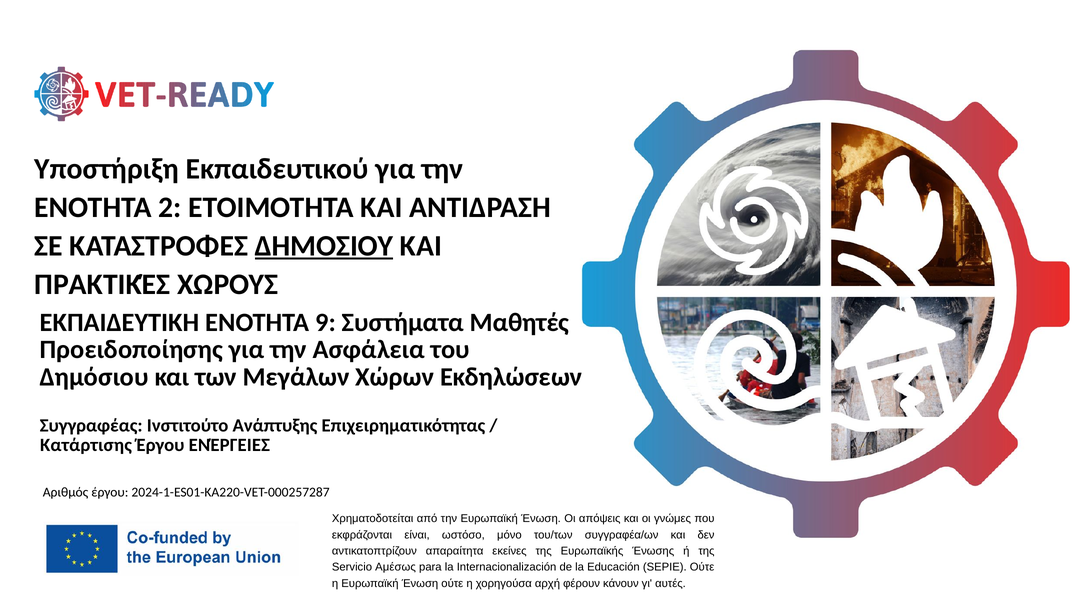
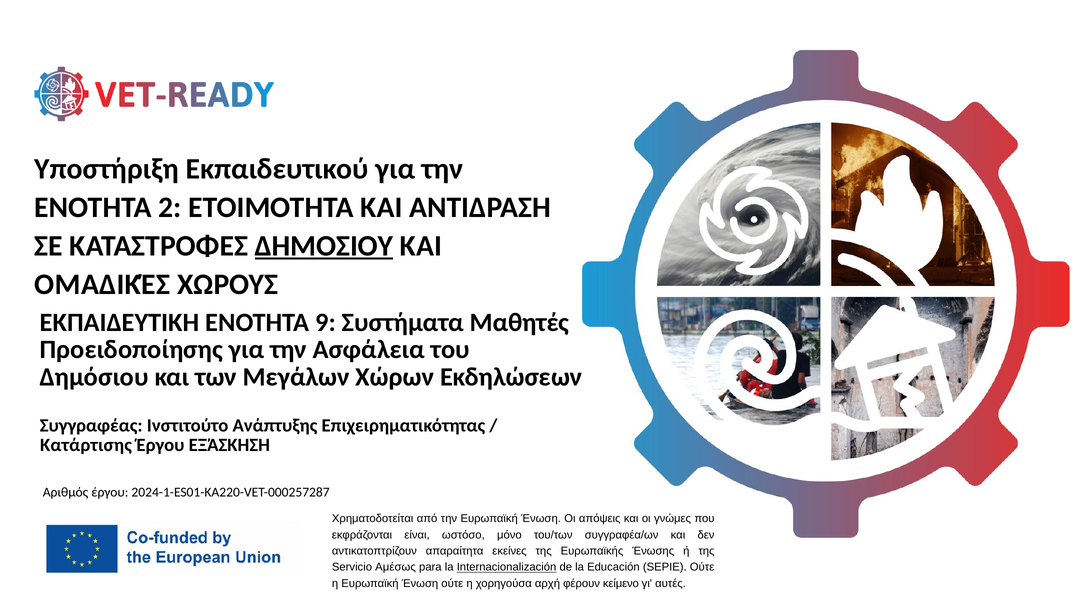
ΠΡΑΚΤΙΚΈΣ: ΠΡΑΚΤΙΚΈΣ -> ΟΜΑΔΙΚΈΣ (102, 284)
ΕΝΈΡΓΕΙΕΣ: ΕΝΈΡΓΕΙΕΣ -> ΕΞΆΣΚΗΣΗ (229, 445)
Internacionalización underline: none -> present (507, 567)
κάνουν: κάνουν -> κείμενο (621, 584)
